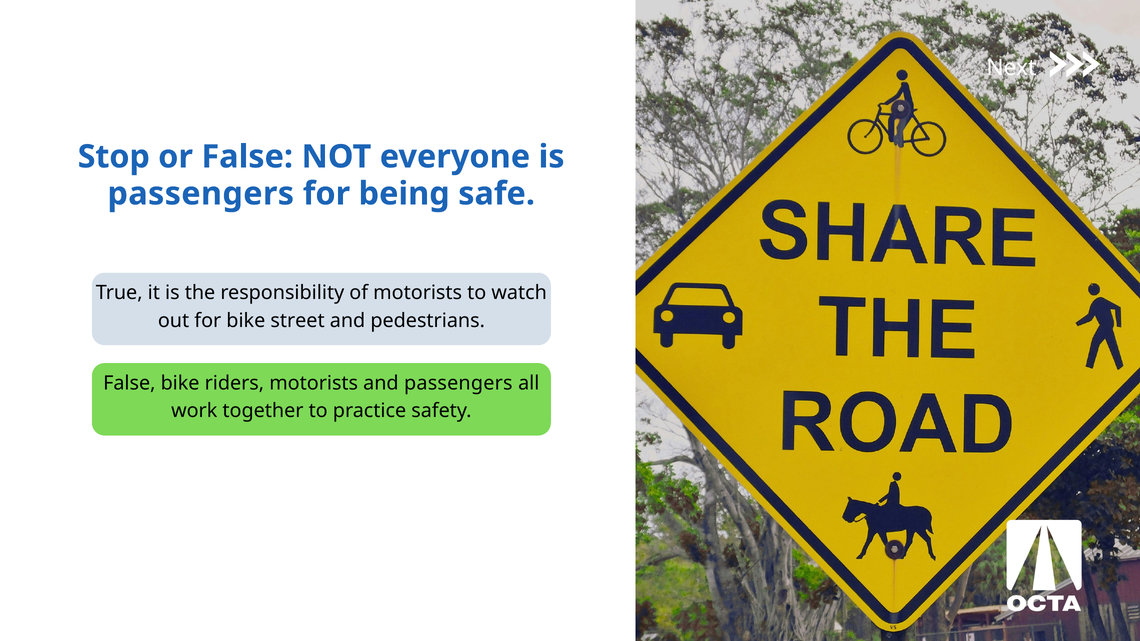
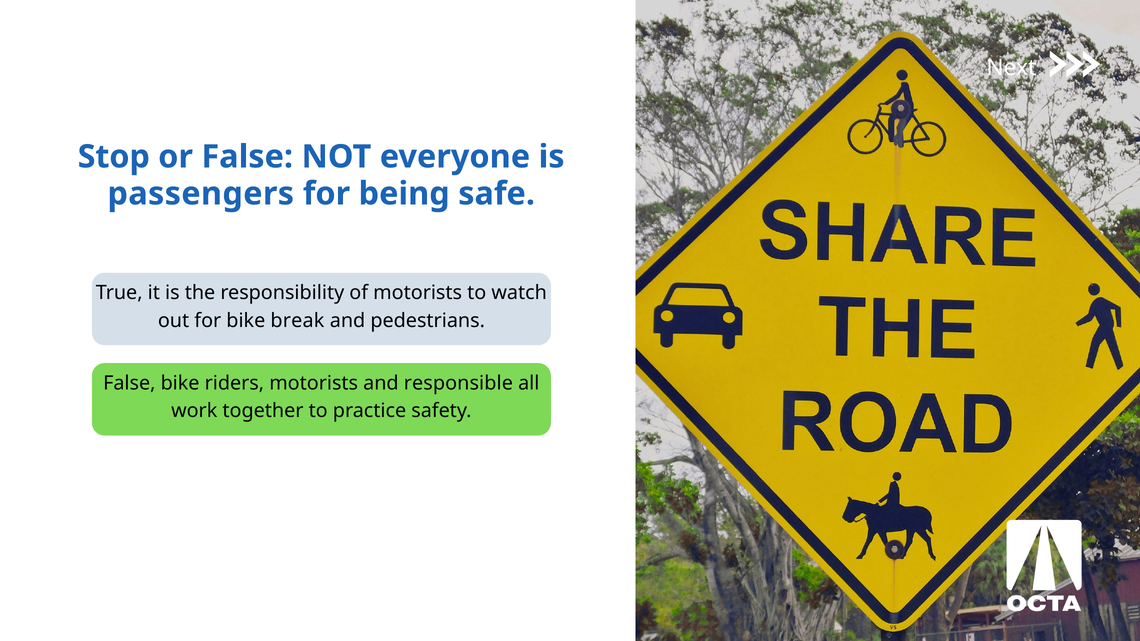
street: street -> break (297, 321)
and passengers: passengers -> responsible (458, 383)
